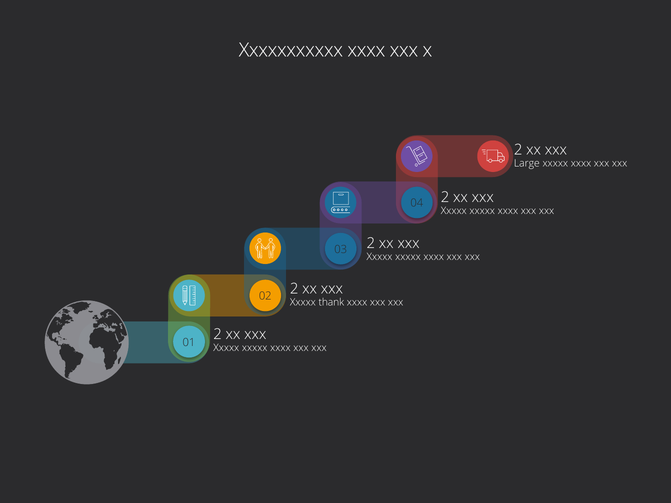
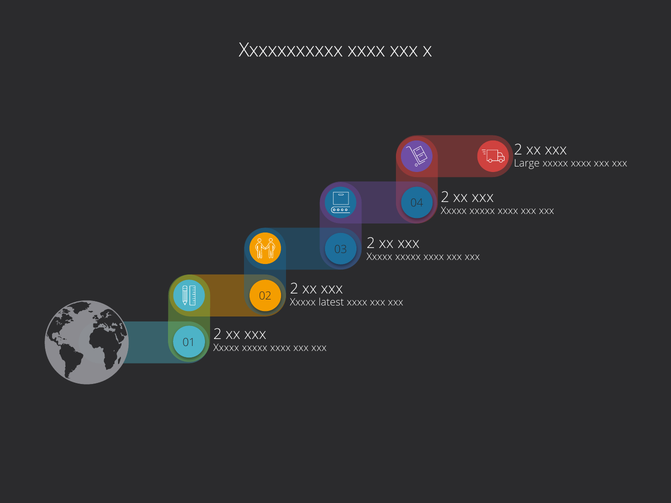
thank: thank -> latest (331, 303)
